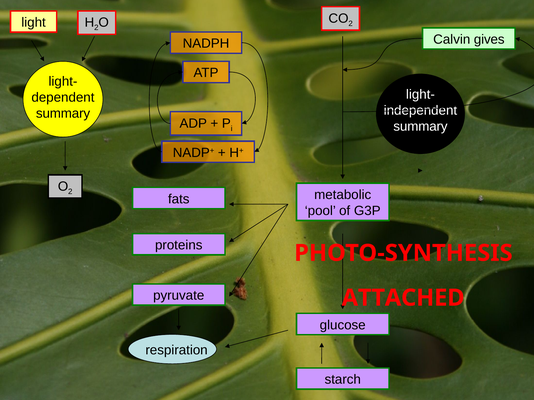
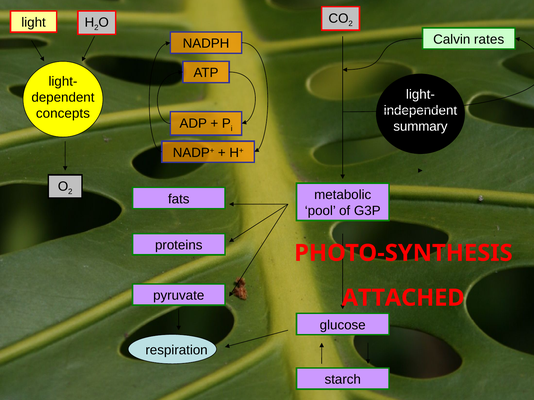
gives: gives -> rates (489, 39)
summary: summary -> concepts (63, 113)
